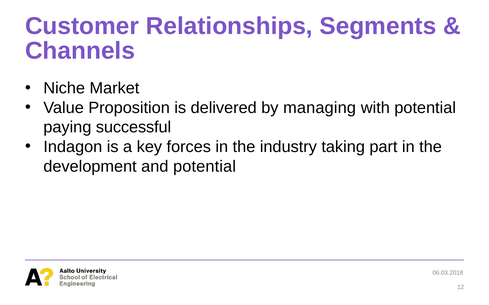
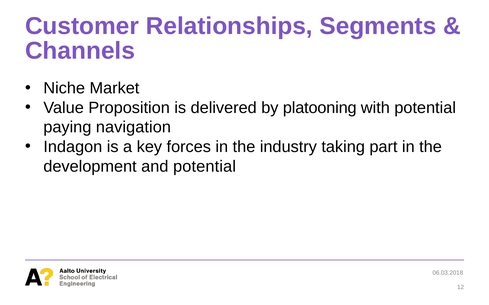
managing: managing -> platooning (320, 108)
successful: successful -> navigation (133, 128)
